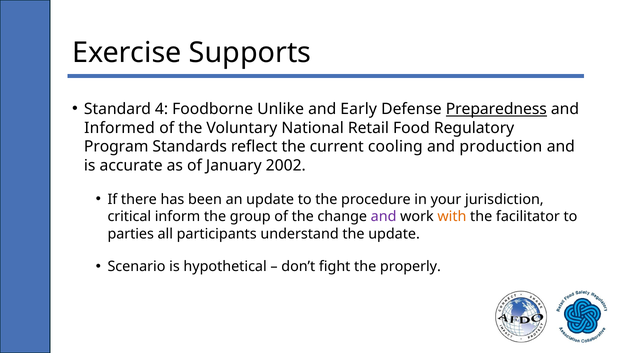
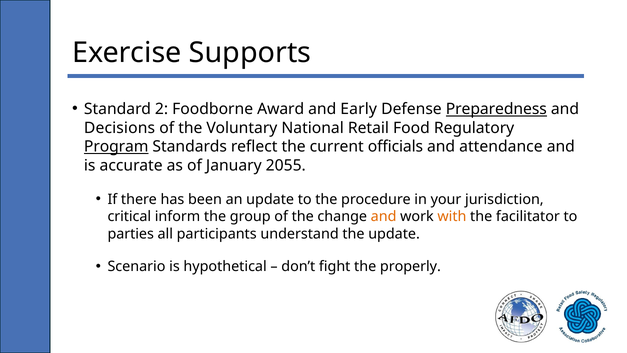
4: 4 -> 2 (162, 109)
Unlike: Unlike -> Award (281, 109)
Informed: Informed -> Decisions (120, 128)
Program underline: none -> present (116, 147)
cooling: cooling -> officials (395, 147)
production: production -> attendance (501, 147)
2002: 2002 -> 2055 (286, 165)
and colour: purple -> orange (384, 216)
